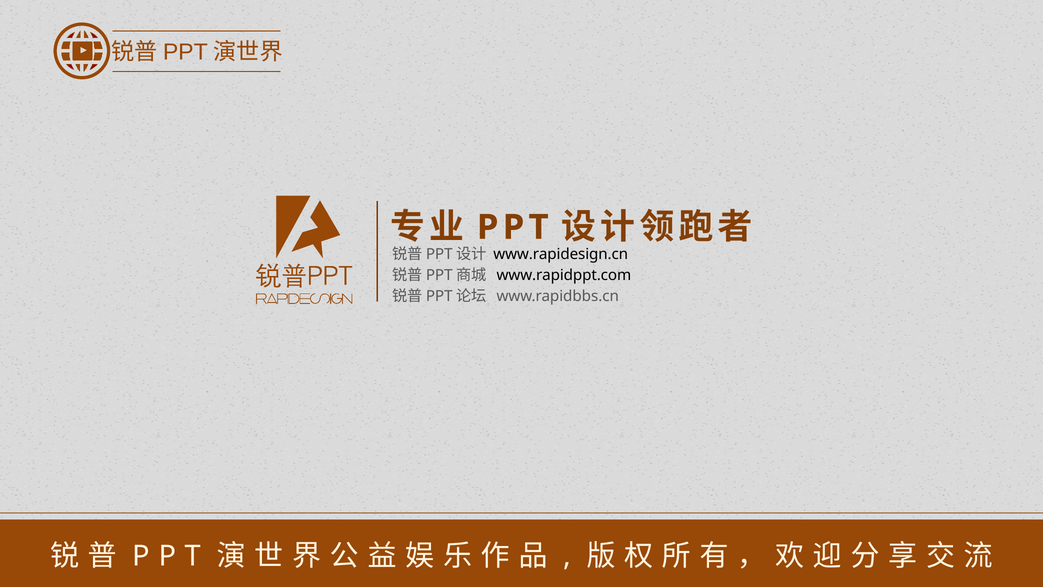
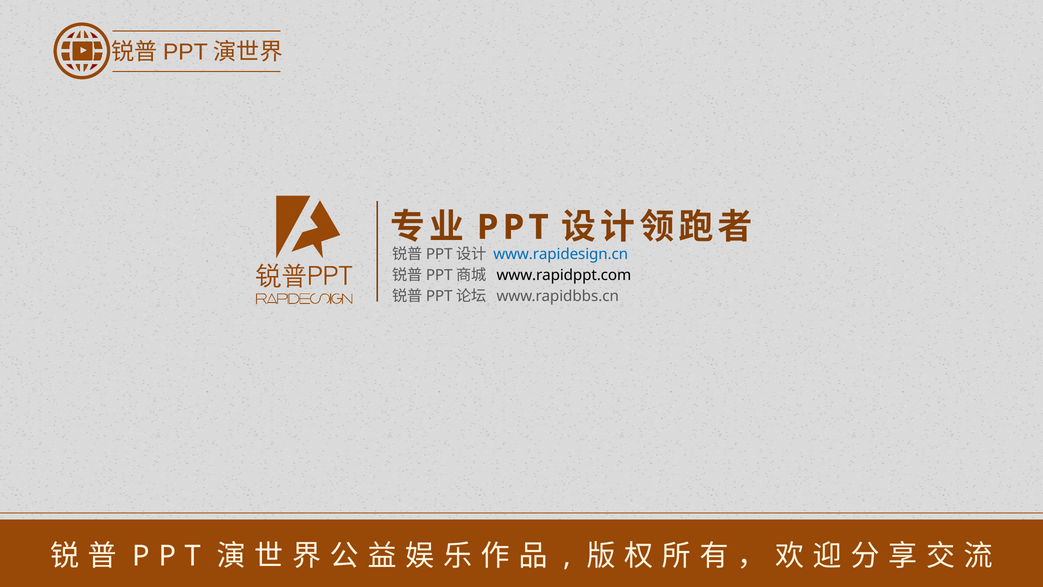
www.rapidesign.cn colour: black -> blue (561, 254)
